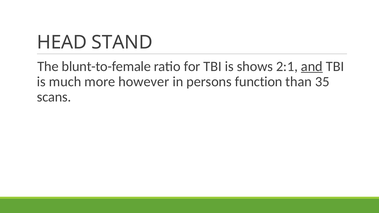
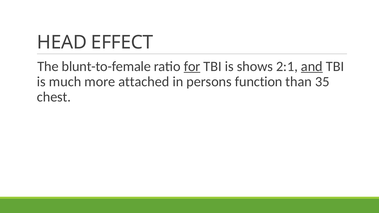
STAND: STAND -> EFFECT (122, 42)
for underline: none -> present (192, 66)
however: however -> attached (144, 82)
scans: scans -> chest (54, 97)
